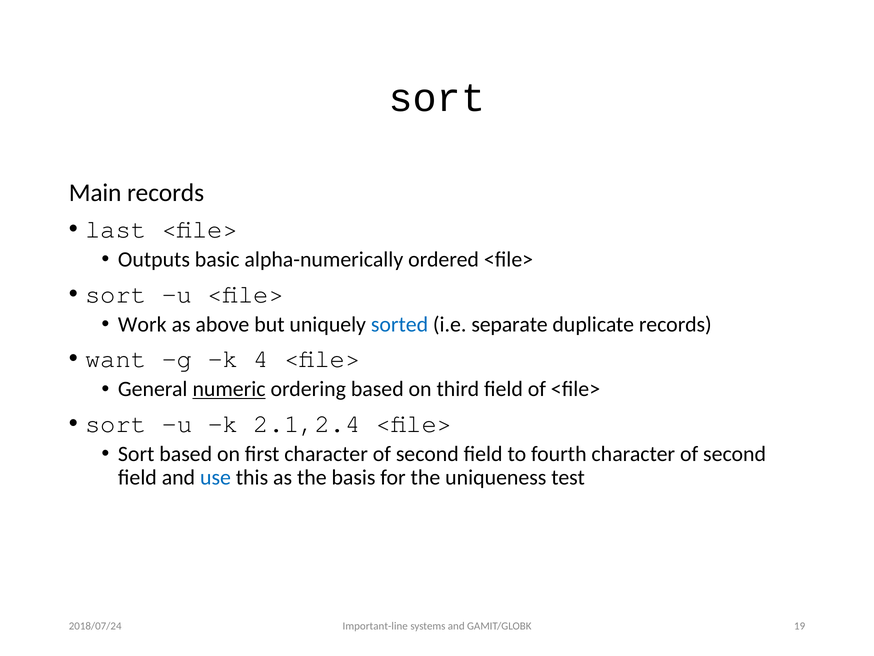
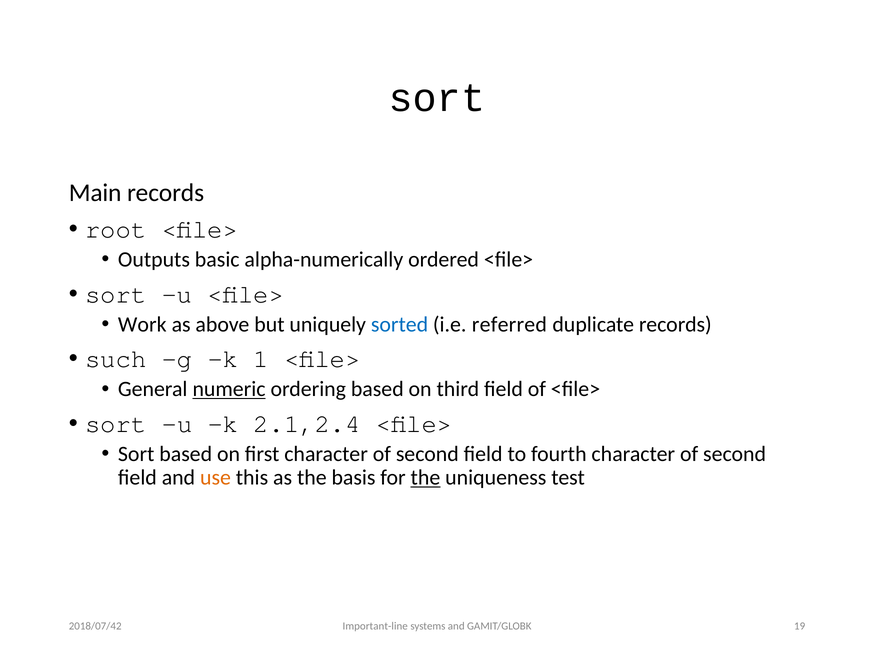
last: last -> root (116, 229)
separate: separate -> referred (509, 324)
want: want -> such (116, 359)
4: 4 -> 1 (261, 359)
use colour: blue -> orange (216, 477)
the underline: none -> present (425, 477)
2018/07/24: 2018/07/24 -> 2018/07/42 (95, 626)
